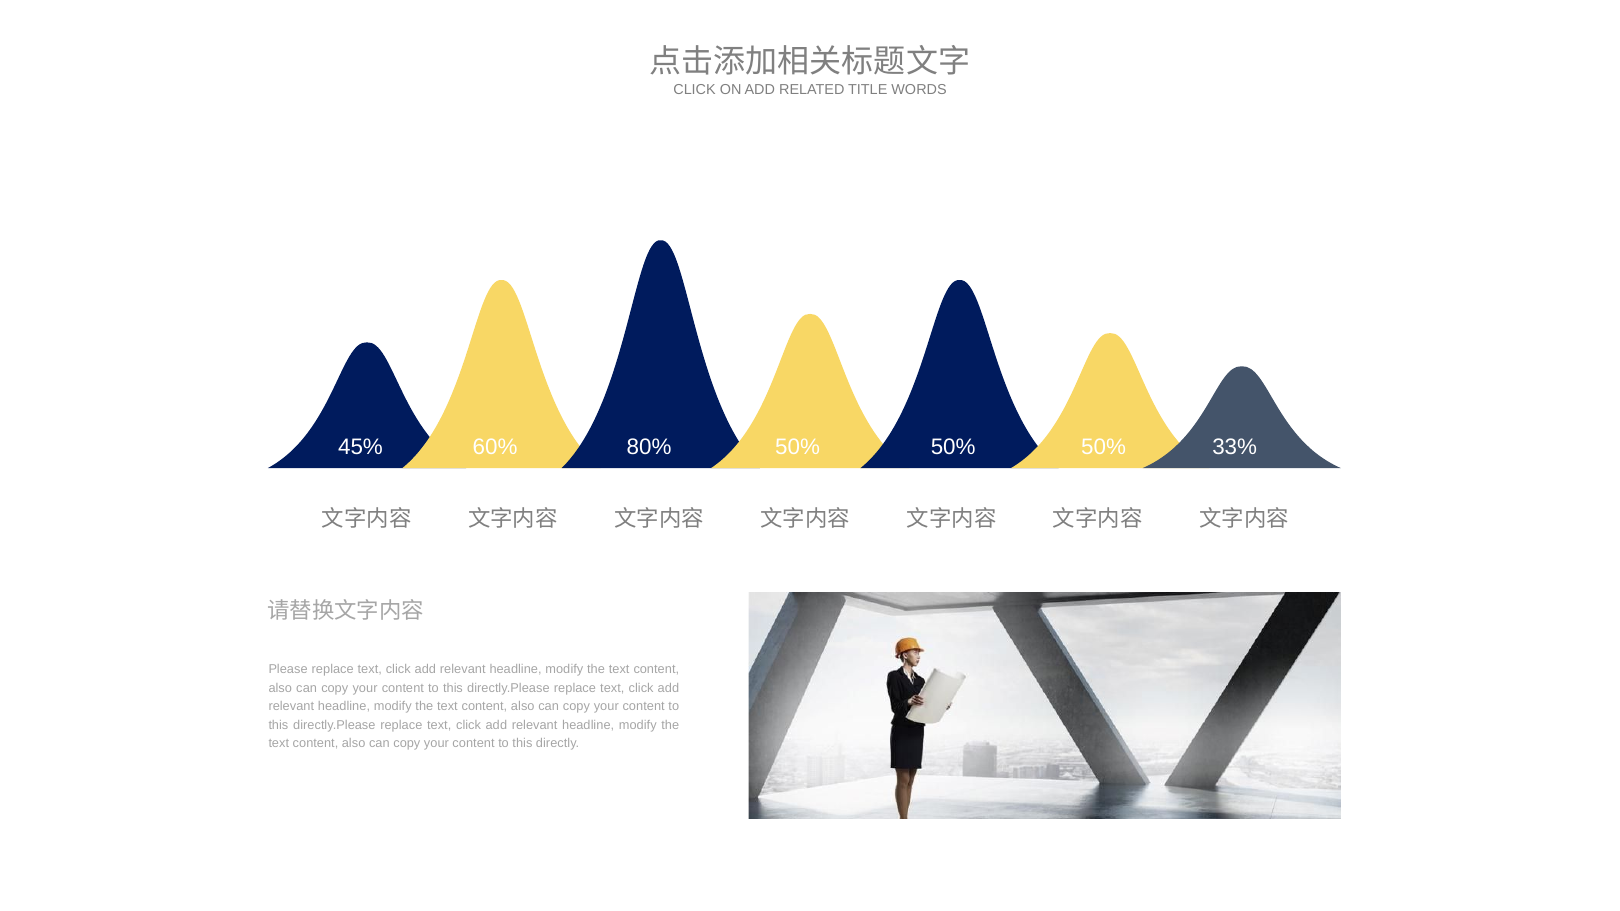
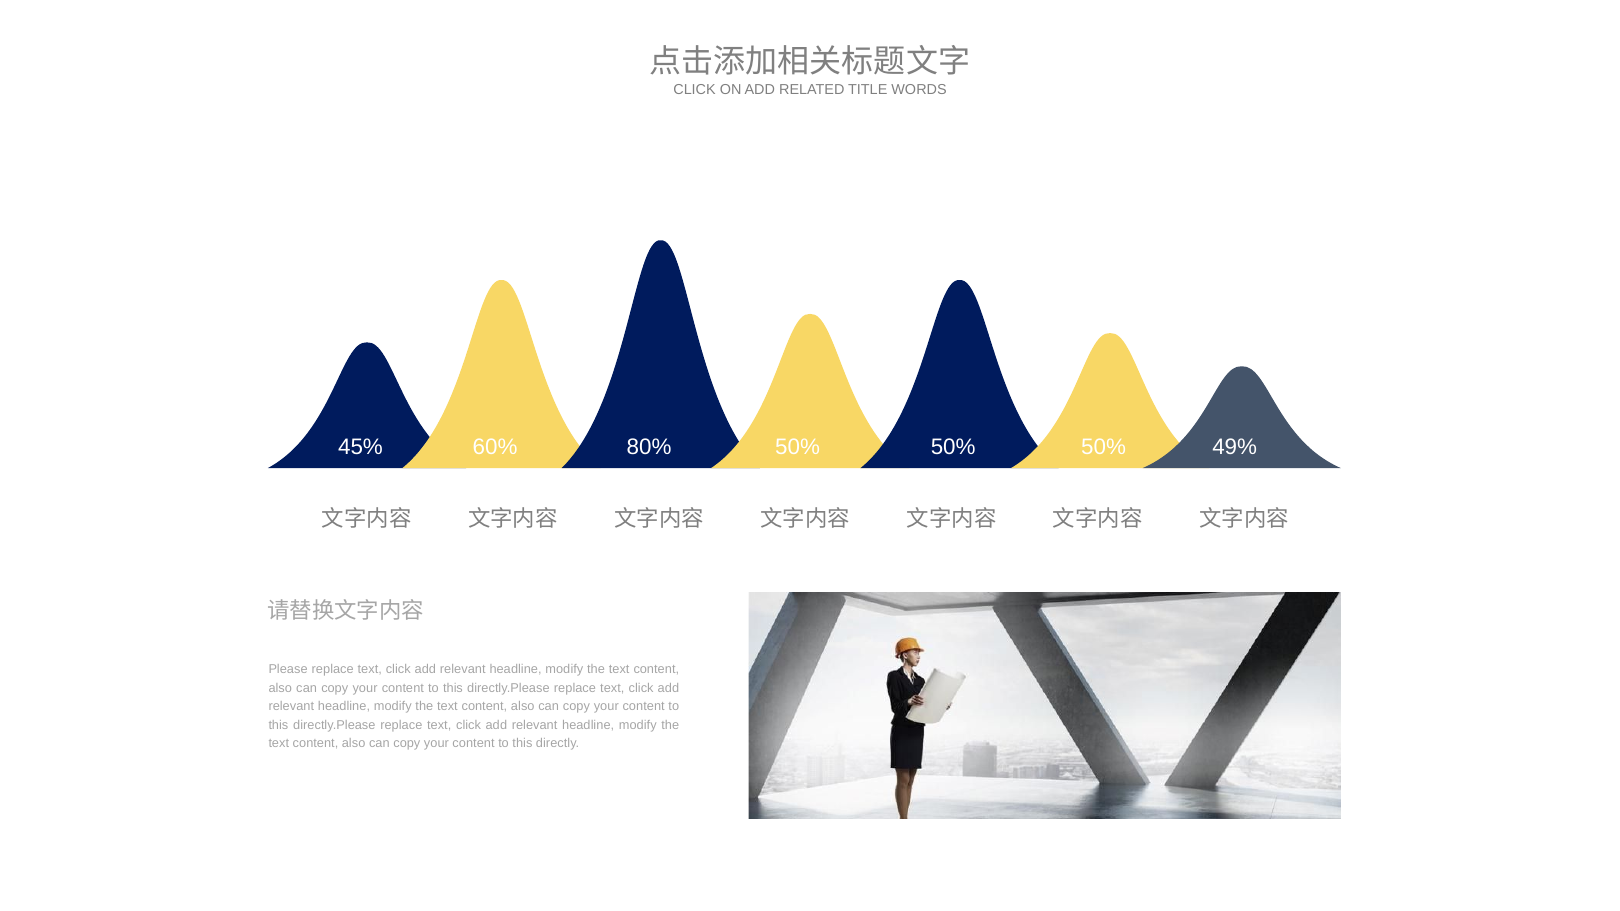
33%: 33% -> 49% (1235, 447)
